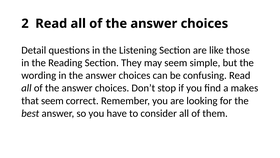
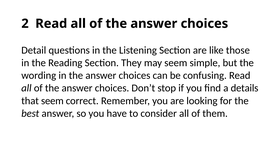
makes: makes -> details (245, 88)
